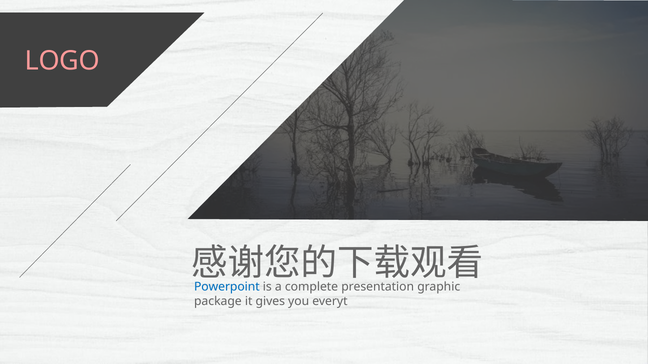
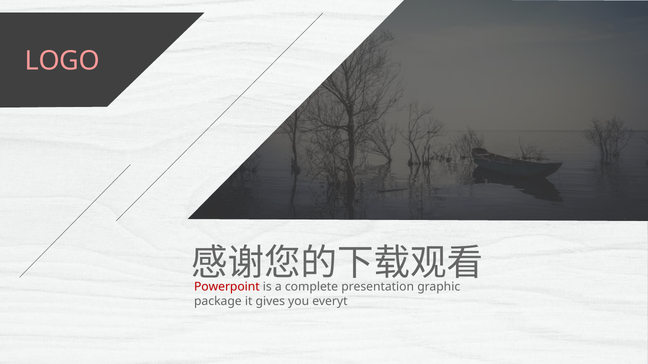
Powerpoint colour: blue -> red (227, 287)
